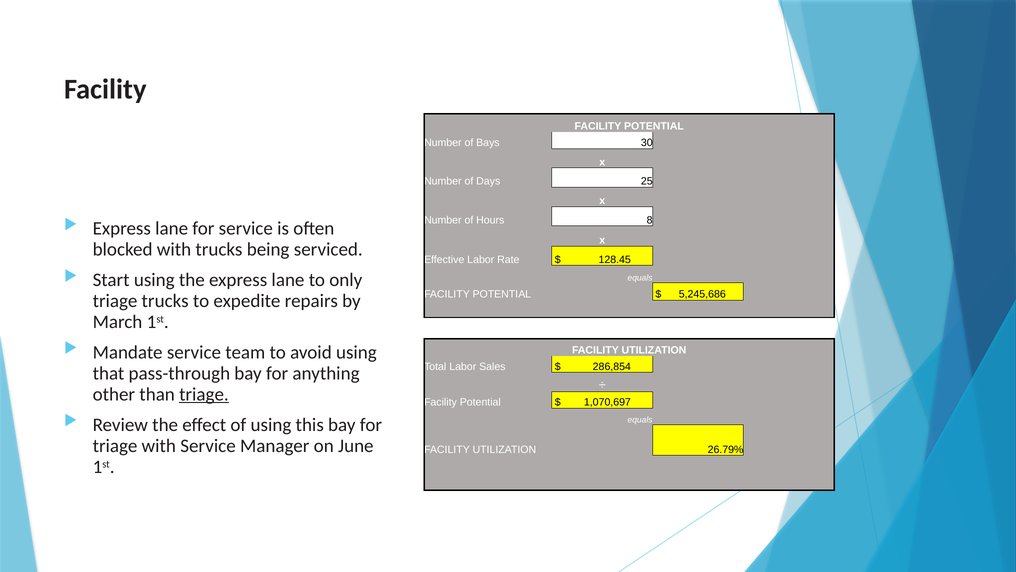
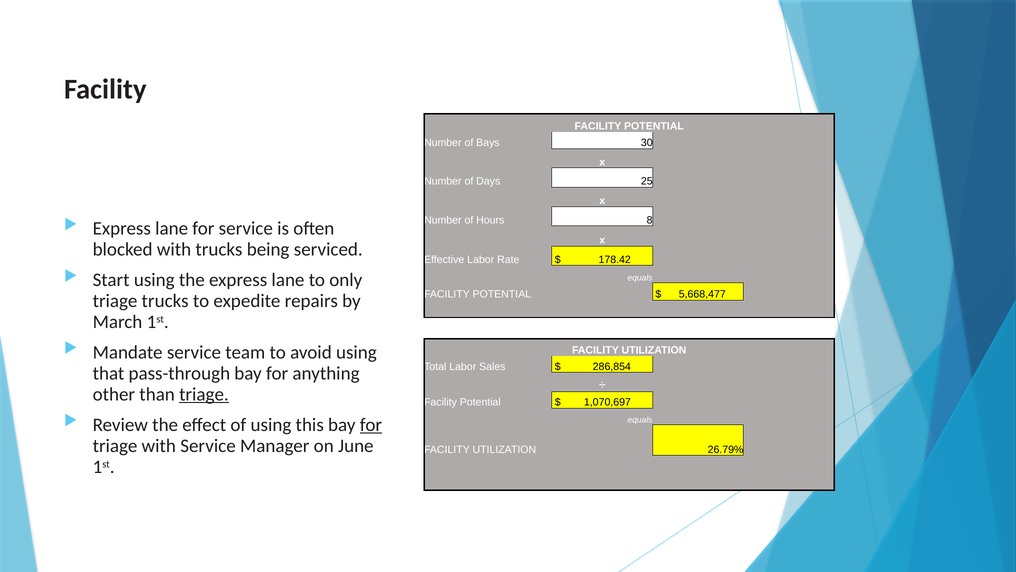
128.45: 128.45 -> 178.42 (615, 259)
5,245,686: 5,245,686 -> 5,668,477 (702, 294)
for underline: none -> present (371, 425)
